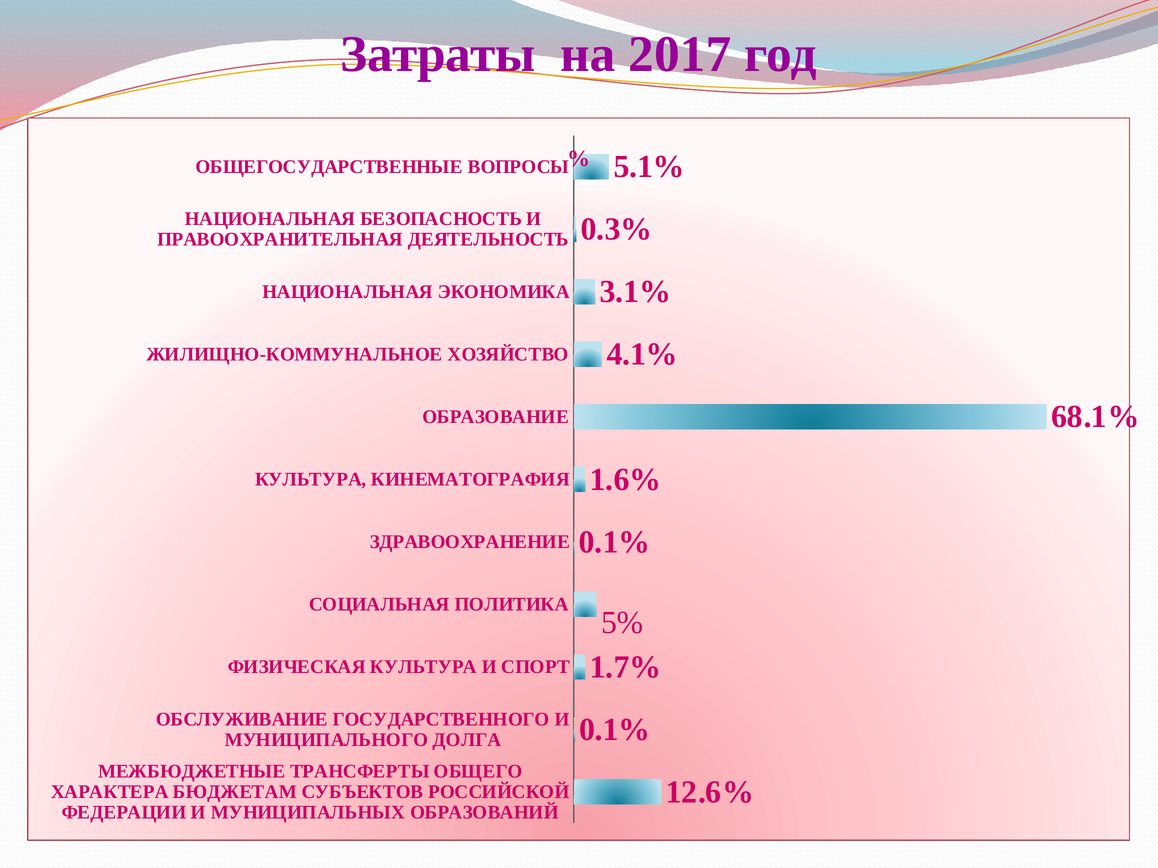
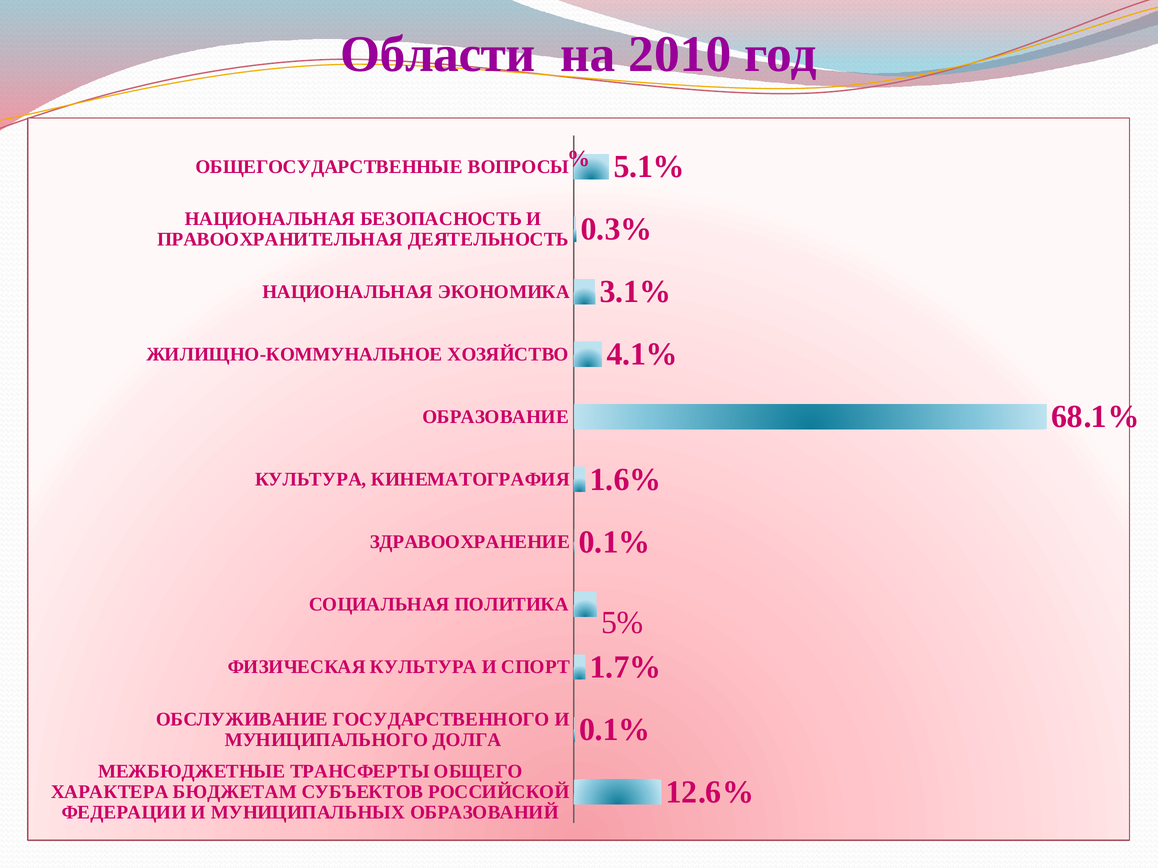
Затраты: Затраты -> Области (438, 54)
2017: 2017 -> 2010 (680, 54)
